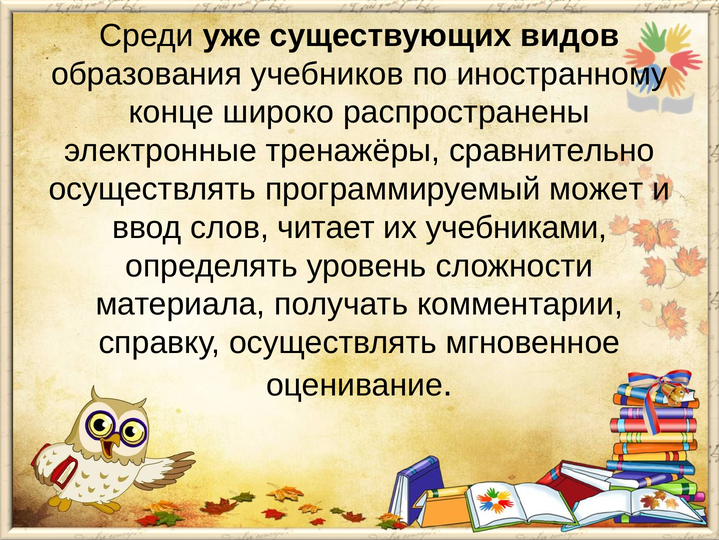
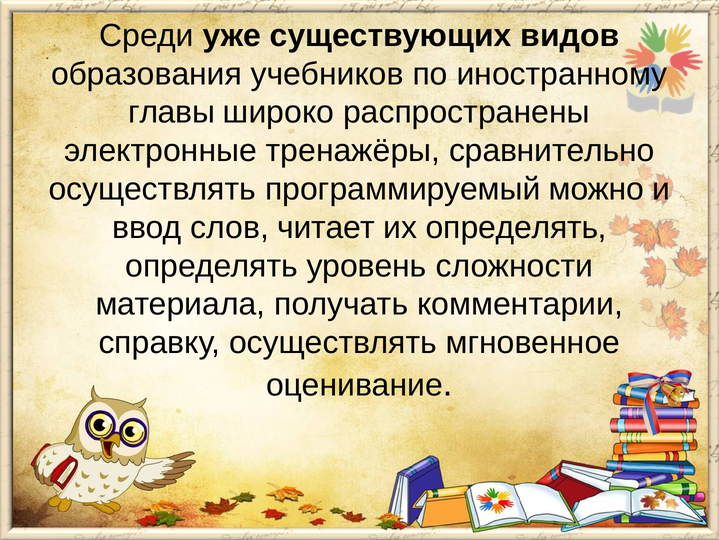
конце: конце -> главы (172, 112)
может: может -> можно (596, 189)
их учебниками: учебниками -> определять (516, 227)
